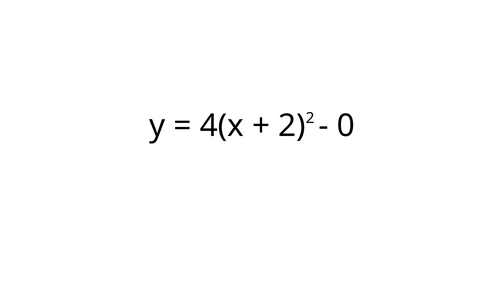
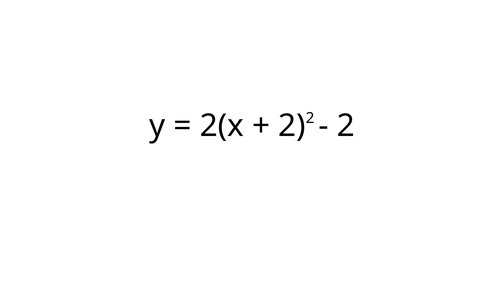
4(x: 4(x -> 2(x (222, 126)
0: 0 -> 2 (346, 126)
